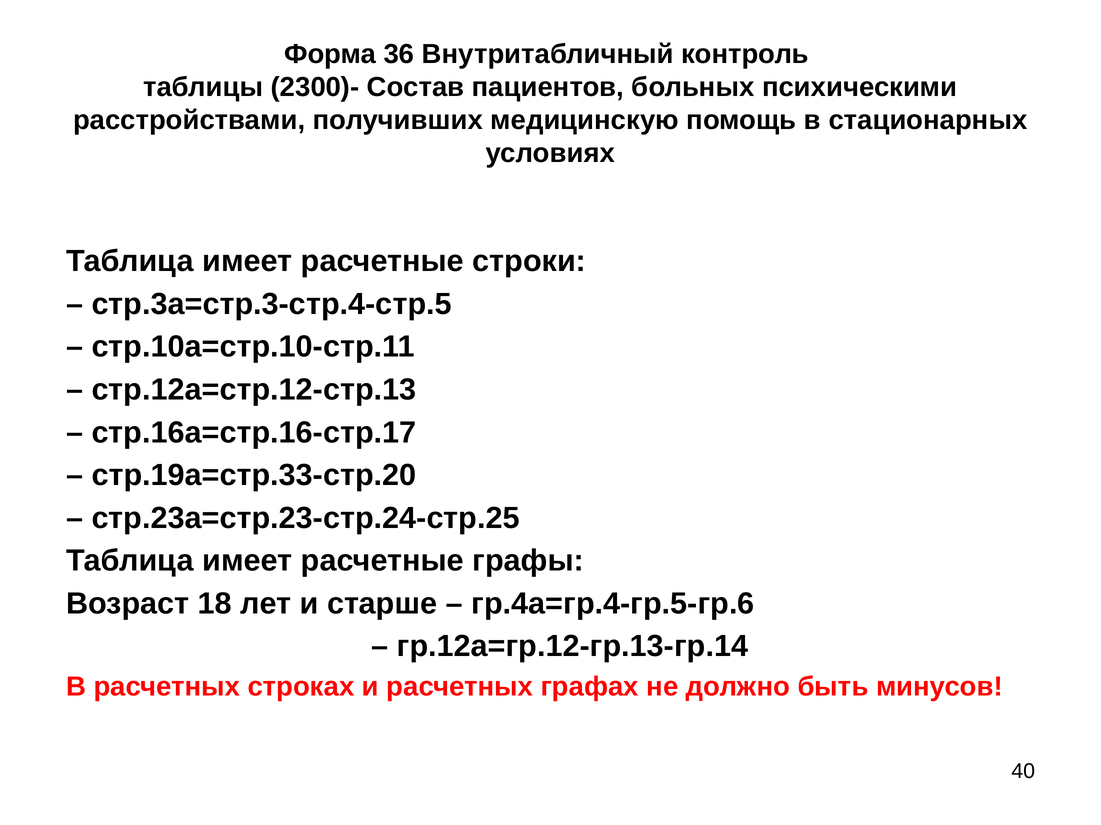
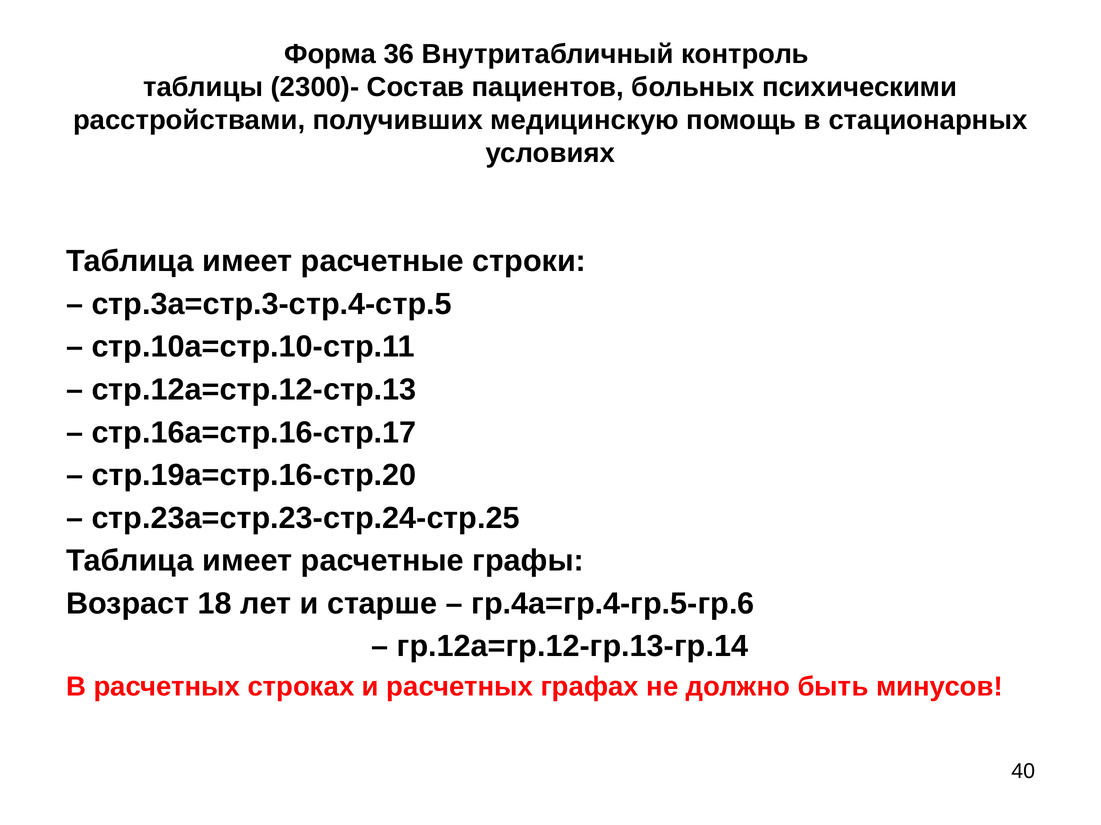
стр.19а=стр.33-стр.20: стр.19а=стр.33-стр.20 -> стр.19а=стр.16-стр.20 (254, 476)
